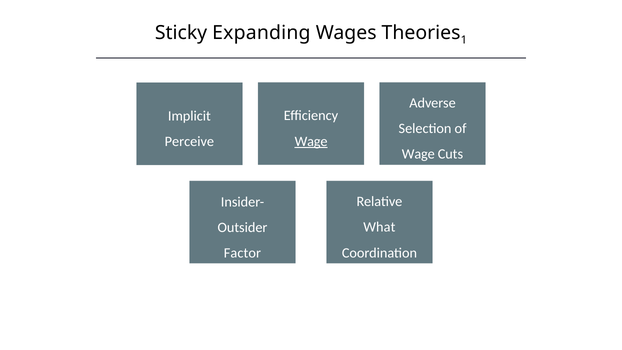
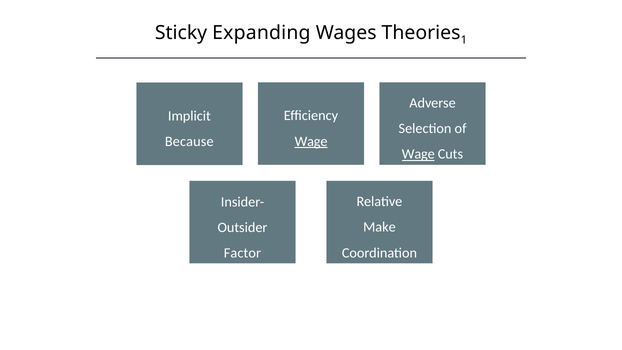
Perceive: Perceive -> Because (189, 142)
Wage underline: none -> present (418, 154)
What: What -> Make (379, 227)
